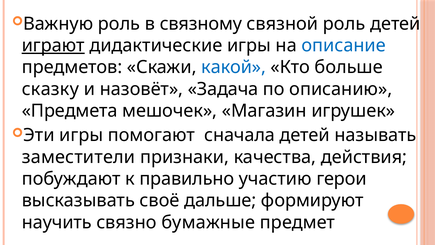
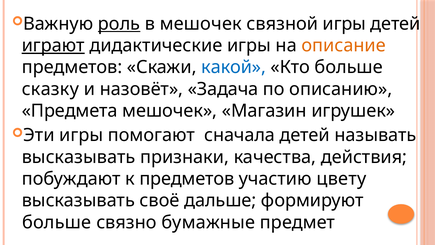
роль underline: none -> present (119, 24)
в связному: связному -> мешочек (201, 24)
связной роль: роль -> игры (344, 24)
описание colour: blue -> orange (344, 46)
заместители: заместители -> высказывать (79, 157)
к правильно: правильно -> предметов (187, 179)
герои: герои -> цвету (341, 179)
научить: научить -> больше (57, 222)
